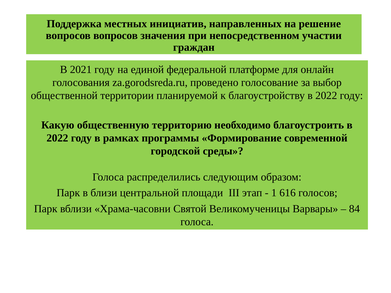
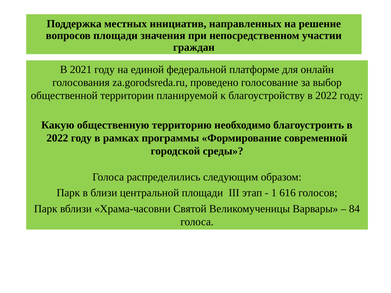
вопросов вопросов: вопросов -> площади (115, 36)
